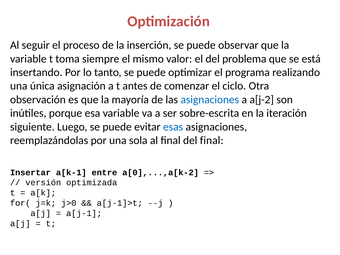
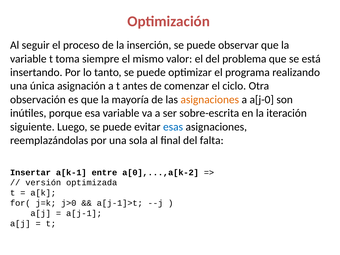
asignaciones colour: blue -> orange (210, 100)
a[j-2: a[j-2 -> a[j-0 (262, 100)
del final: final -> falta (212, 140)
